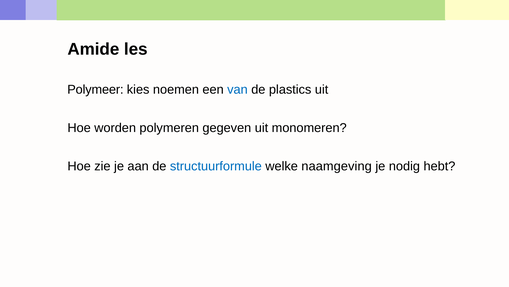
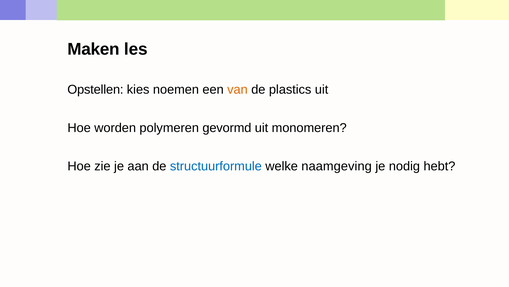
Amide: Amide -> Maken (93, 49)
Polymeer: Polymeer -> Opstellen (95, 90)
van colour: blue -> orange (237, 90)
gegeven: gegeven -> gevormd (227, 128)
